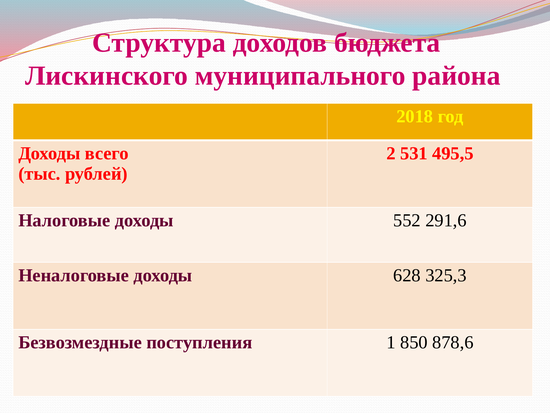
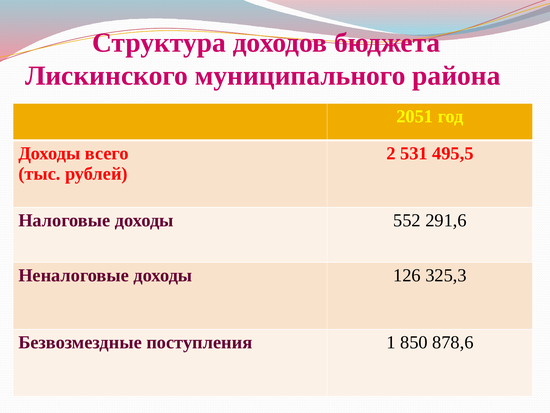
2018: 2018 -> 2051 (415, 116)
628: 628 -> 126 (407, 275)
